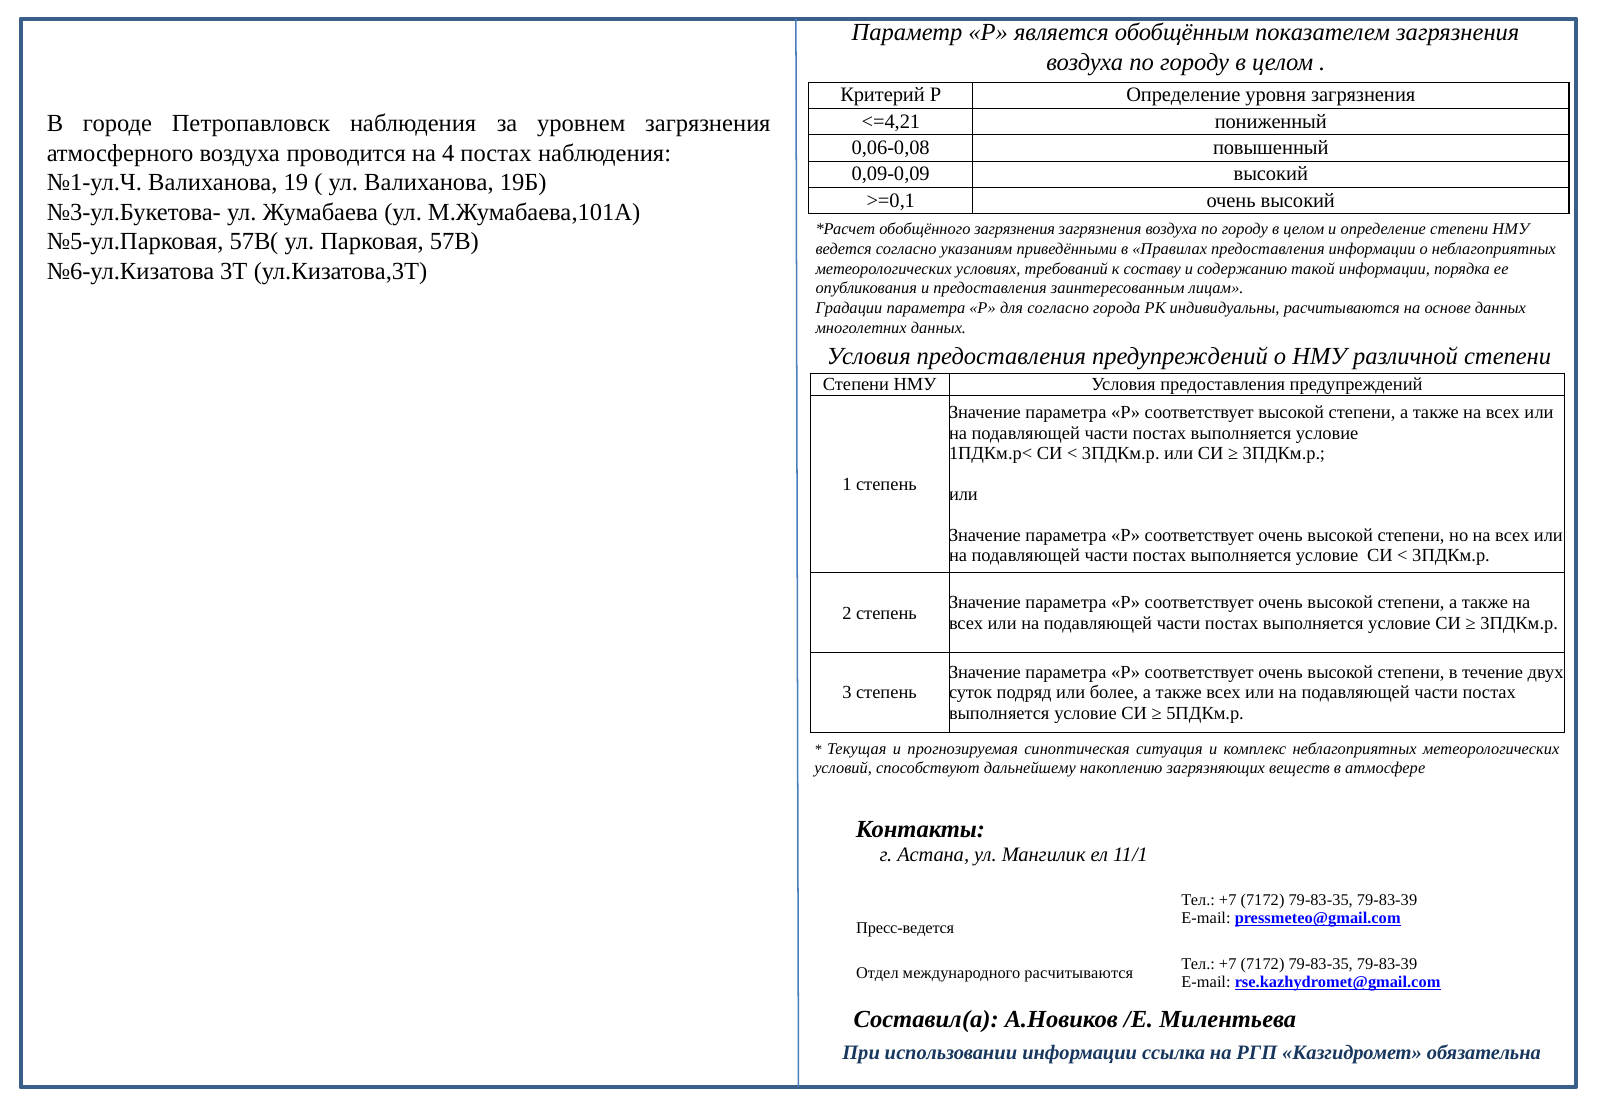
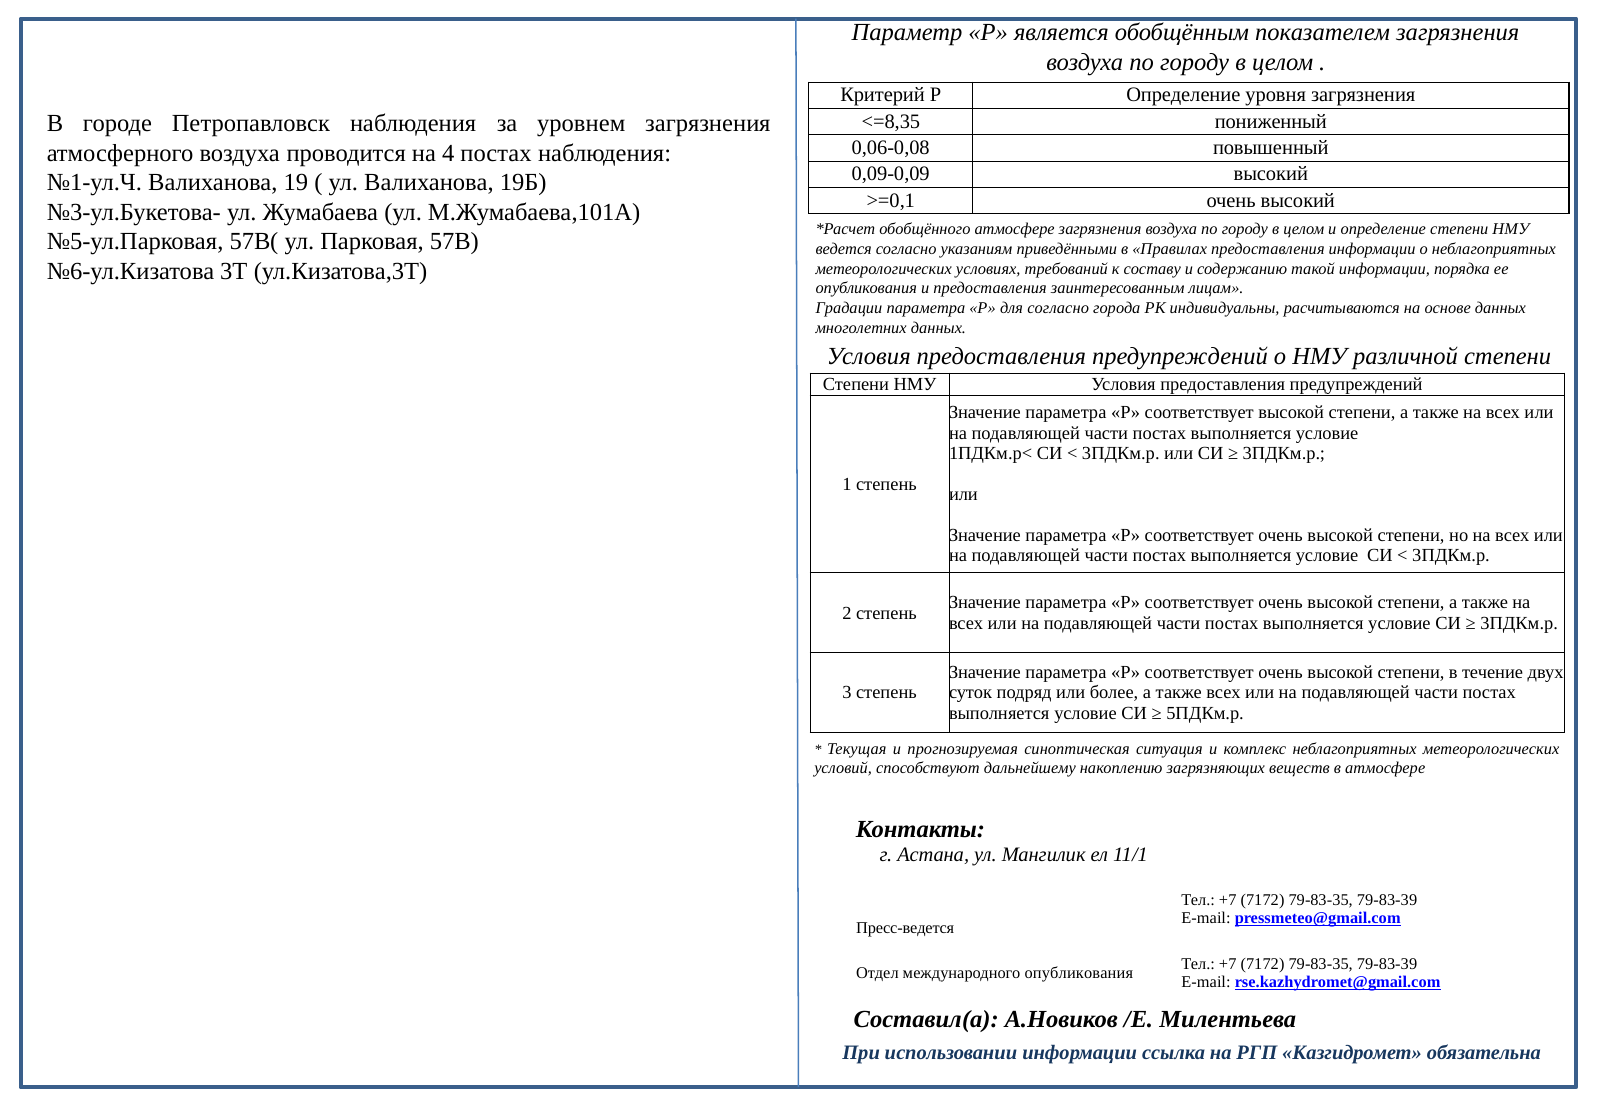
<=4,21: <=4,21 -> <=8,35 (891, 121)
обобщённого загрязнения: загрязнения -> атмосфере (1015, 229)
международного расчитываются: расчитываются -> опубликования (1079, 973)
